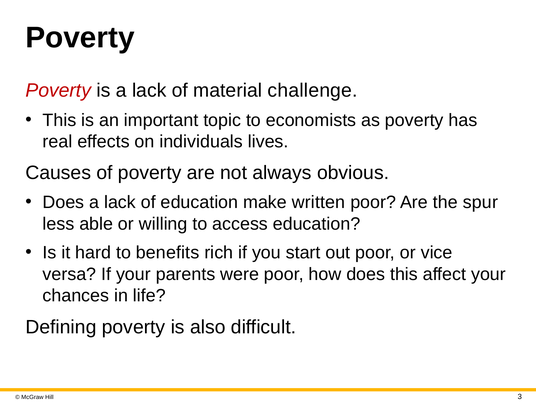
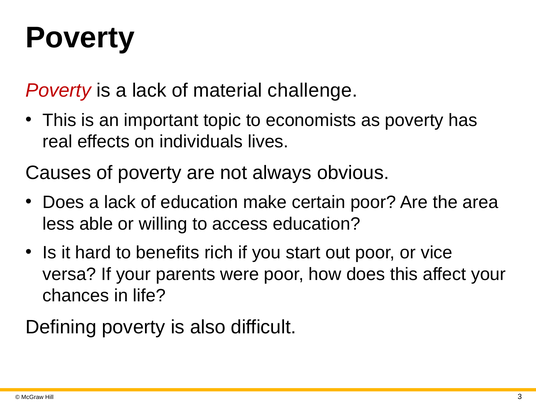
written: written -> certain (319, 202)
spur: spur -> area (480, 202)
